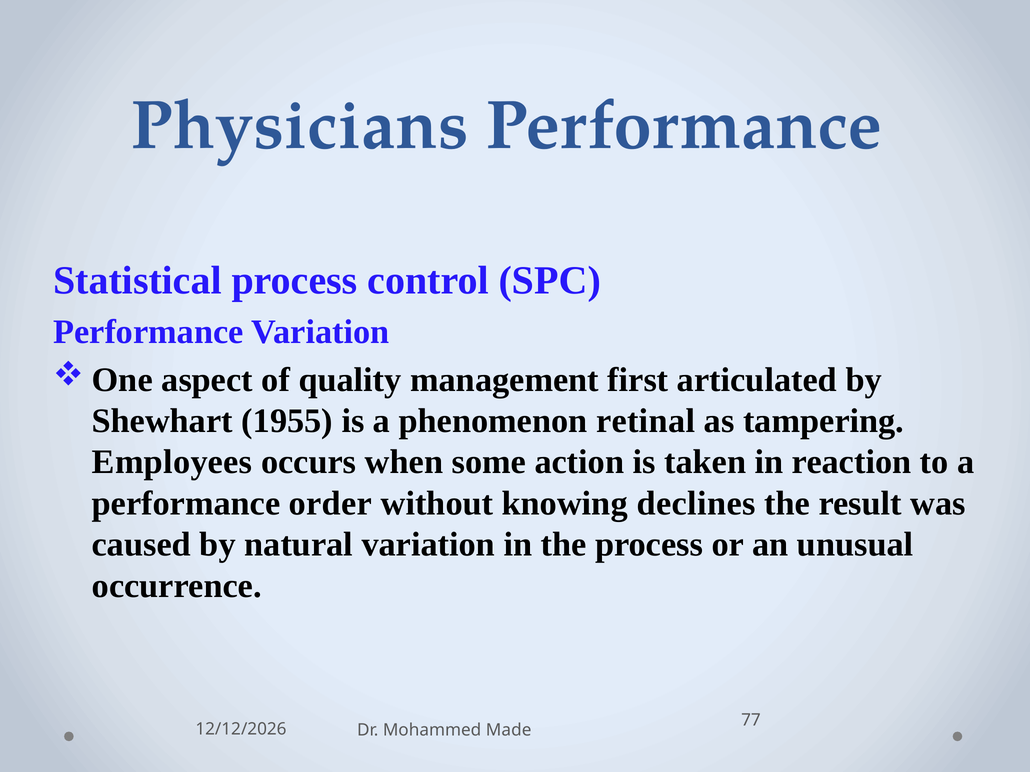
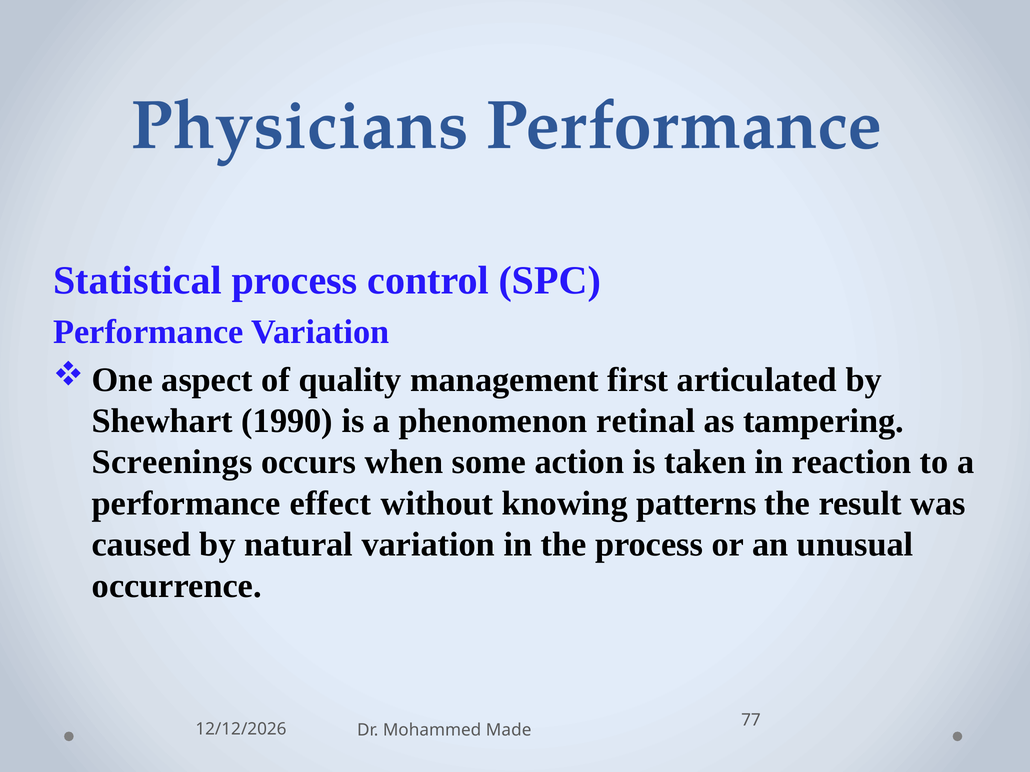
1955: 1955 -> 1990 (287, 421)
Employees: Employees -> Screenings (172, 462)
order: order -> effect (330, 504)
declines: declines -> patterns (696, 504)
